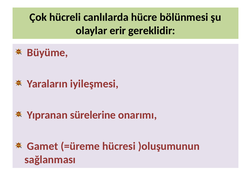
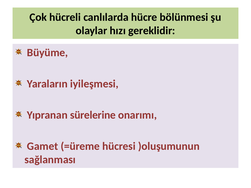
erir: erir -> hızı (118, 31)
